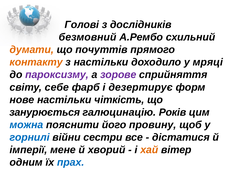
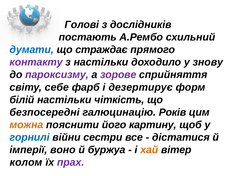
безмовний: безмовний -> постають (88, 37)
думати colour: orange -> blue (32, 50)
почуттів: почуттів -> страждає (101, 50)
контакту colour: orange -> purple (36, 62)
мряці: мряці -> знову (208, 62)
нове: нове -> білій (22, 99)
занурюється: занурюється -> безпосередні (45, 112)
можна colour: blue -> orange (26, 124)
провину: провину -> картину (153, 124)
мене: мене -> воно (63, 149)
хворий: хворий -> буржуа (107, 149)
одним: одним -> колом (26, 162)
прах colour: blue -> purple (71, 162)
